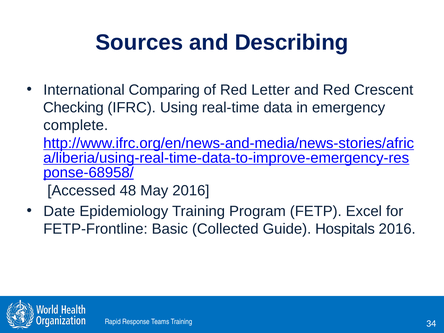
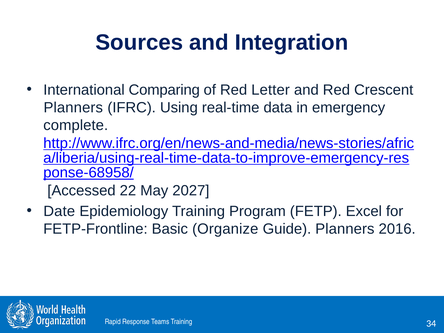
Describing: Describing -> Integration (292, 43)
Checking: Checking -> Planners (73, 108)
48: 48 -> 22 (128, 190)
May 2016: 2016 -> 2027 (191, 190)
Collected: Collected -> Organize (225, 229)
Guide Hospitals: Hospitals -> Planners (345, 229)
